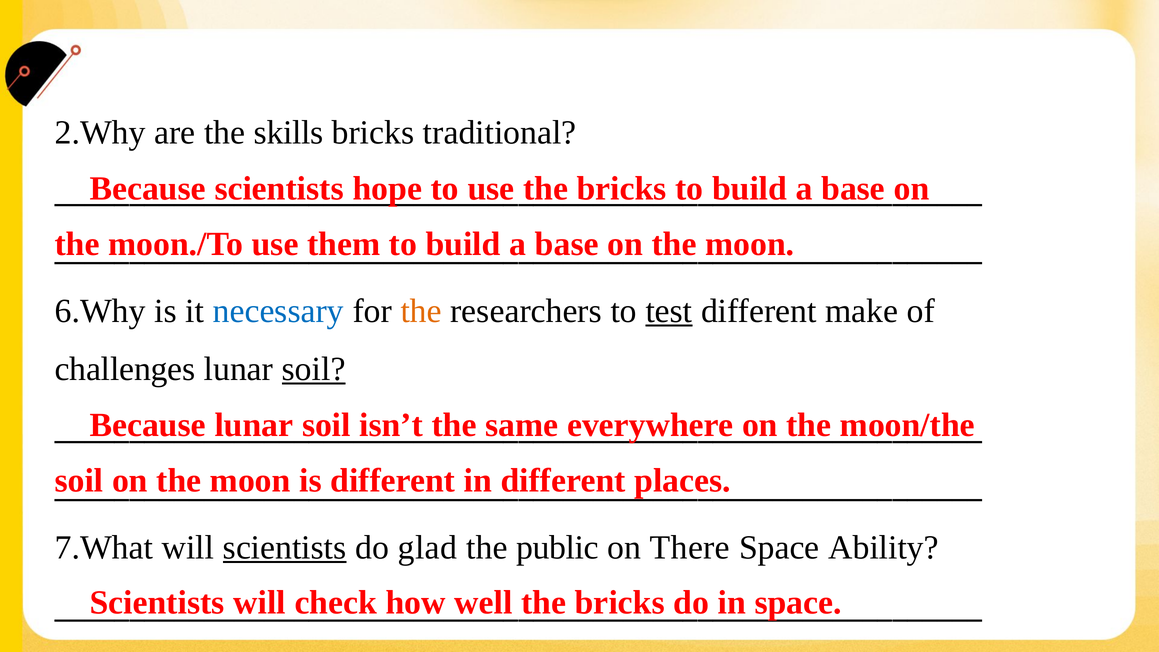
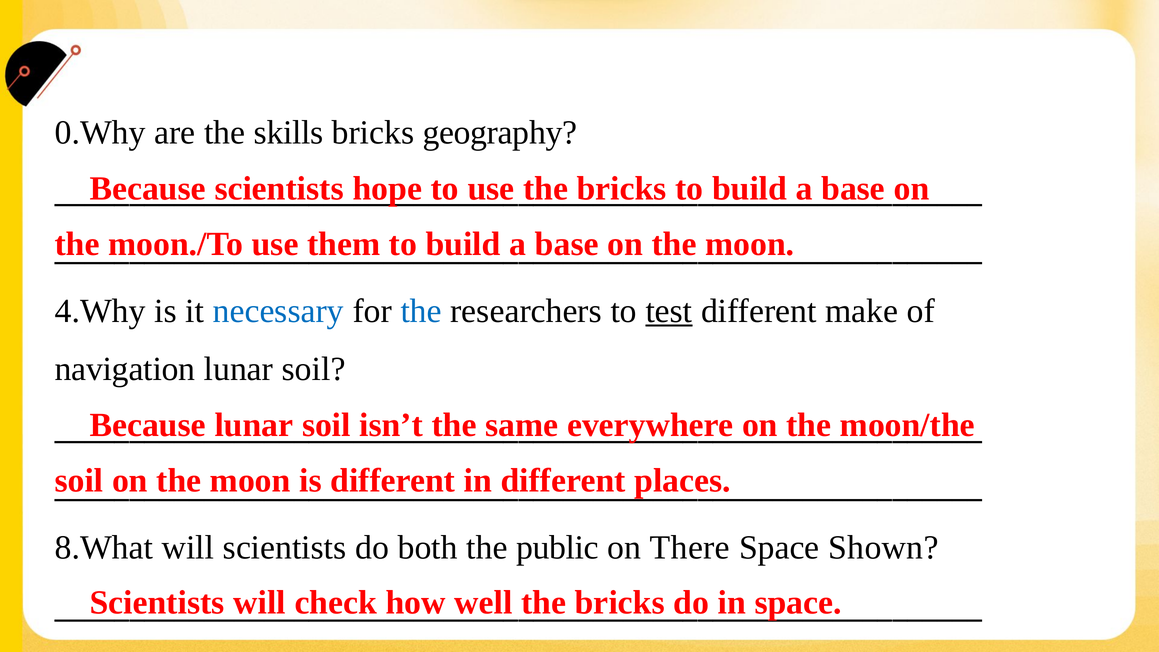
2.Why: 2.Why -> 0.Why (100, 132)
traditional: traditional -> geography (500, 132)
6.Why: 6.Why -> 4.Why (100, 311)
the colour: orange -> blue (421, 311)
challenges: challenges -> navigation (125, 369)
soil underline: present -> none (314, 369)
7.What: 7.What -> 8.What (104, 547)
scientists underline: present -> none (285, 547)
glad: glad -> both (428, 547)
Ability: Ability -> Shown (883, 547)
